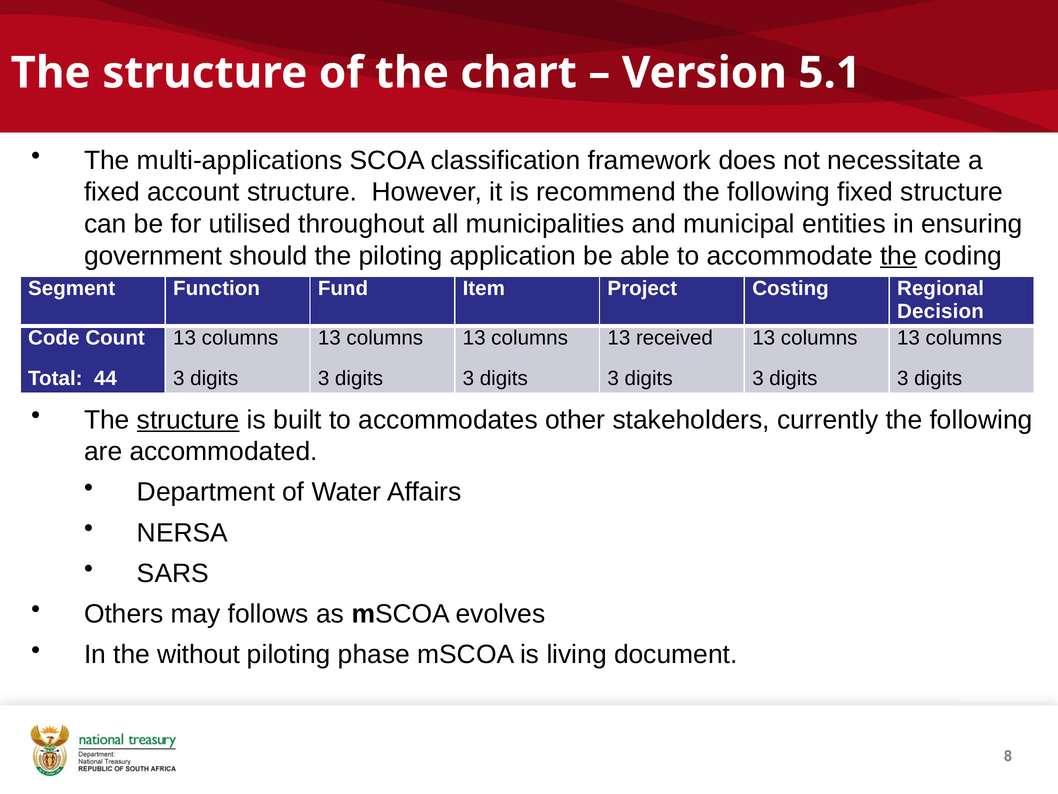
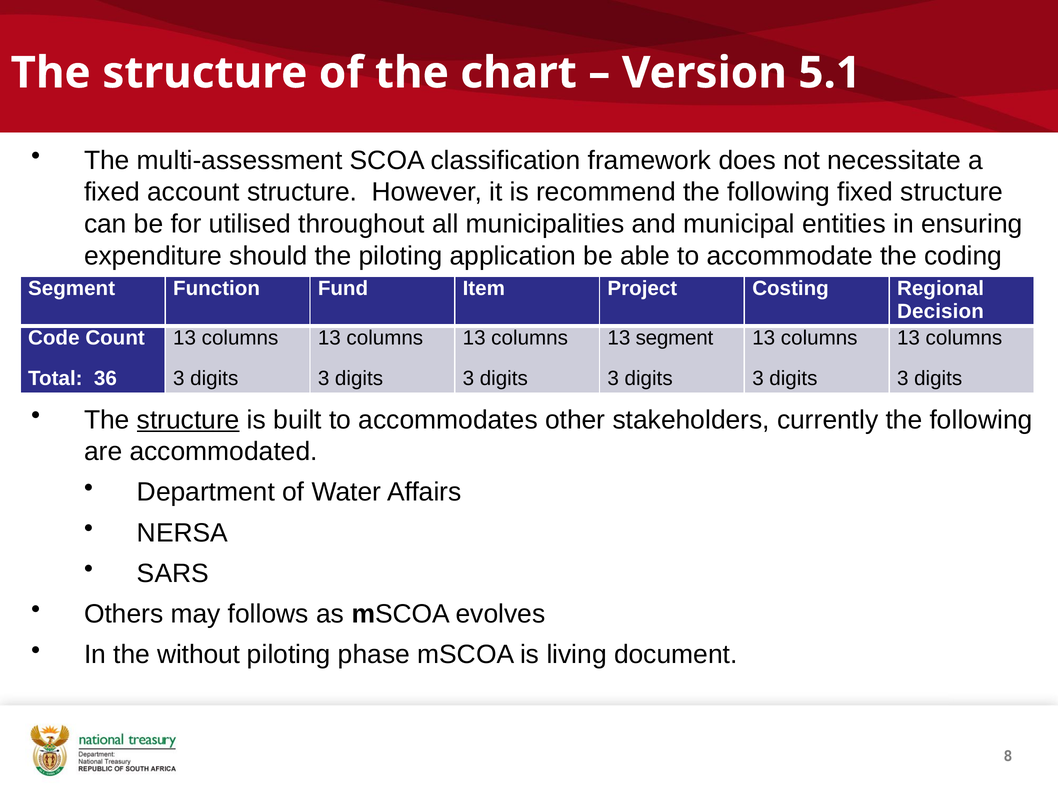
multi-applications: multi-applications -> multi-assessment (240, 160)
government: government -> expenditure (153, 256)
the underline: present -> none (899, 256)
13 received: received -> segment (674, 338)
44: 44 -> 36 (105, 378)
